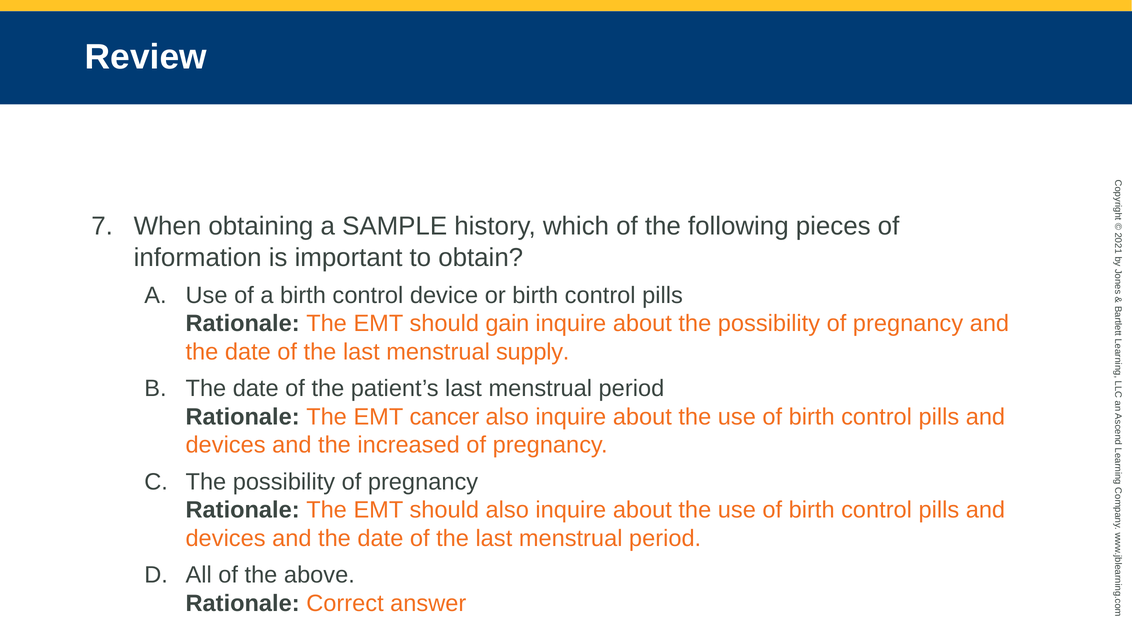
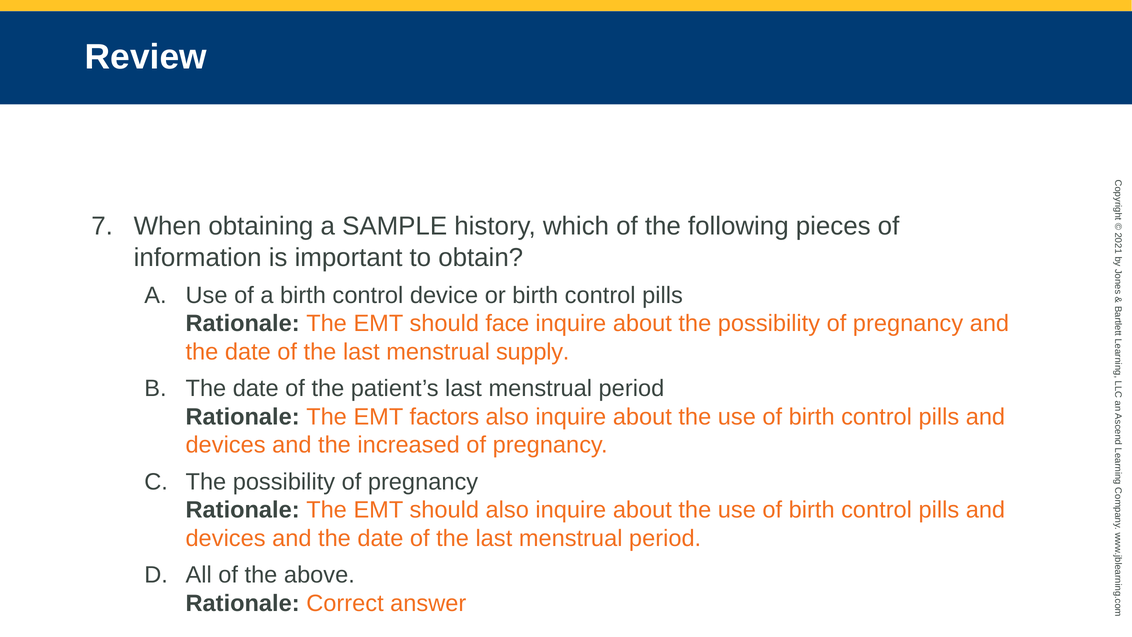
gain: gain -> face (507, 323)
cancer: cancer -> factors (444, 417)
